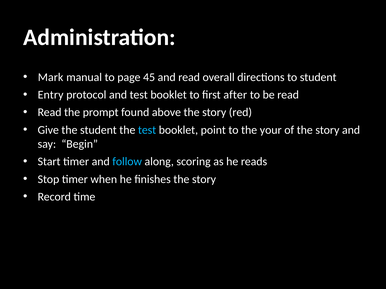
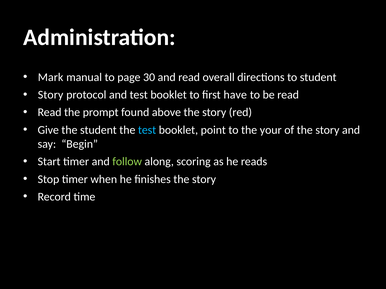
45: 45 -> 30 (149, 77)
Entry: Entry -> Story (51, 95)
after: after -> have (235, 95)
follow colour: light blue -> light green (127, 162)
